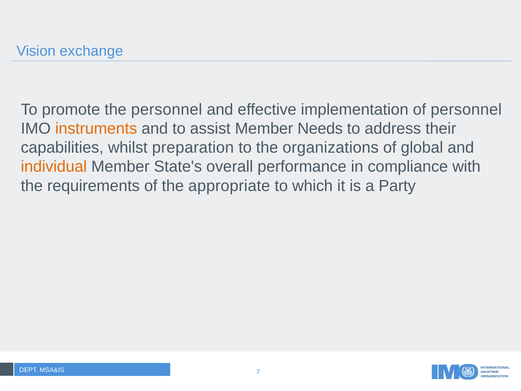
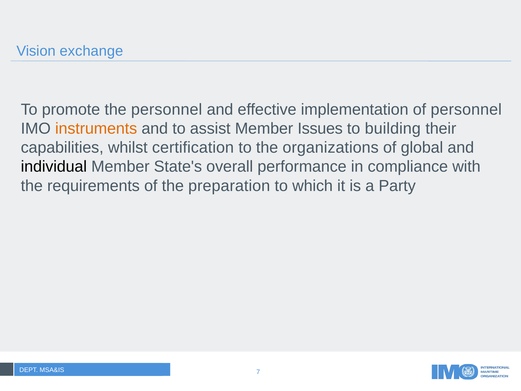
Needs: Needs -> Issues (320, 128)
address: address -> building (393, 128)
preparation: preparation -> certification (193, 148)
individual colour: orange -> black (54, 167)
appropriate: appropriate -> preparation (229, 186)
